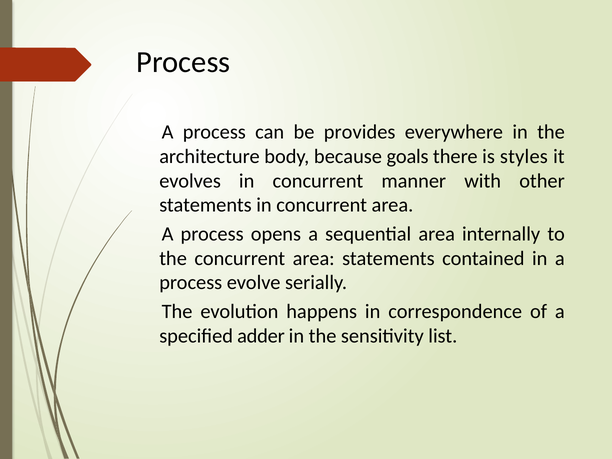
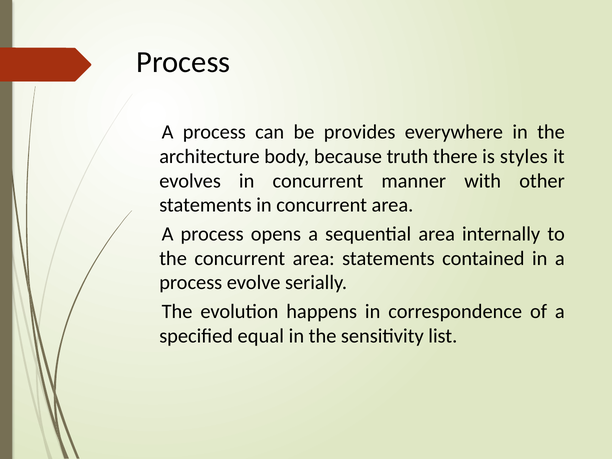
goals: goals -> truth (408, 156)
adder: adder -> equal (261, 336)
